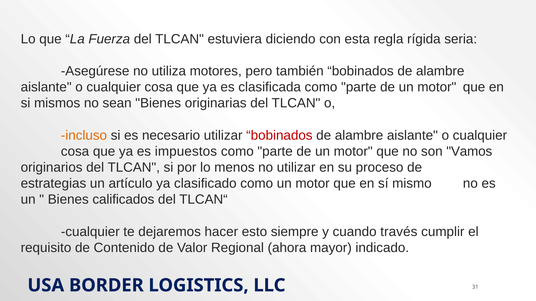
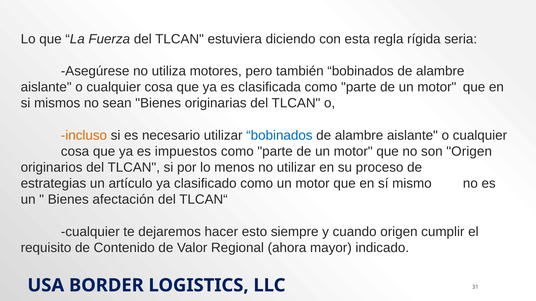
bobinados colour: red -> blue (279, 136)
son Vamos: Vamos -> Origen (469, 152)
calificados: calificados -> afectación (123, 200)
cuando través: través -> origen (399, 232)
